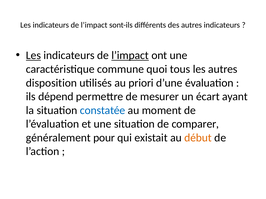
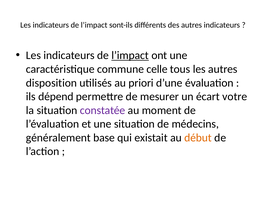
Les underline: present -> none (33, 56)
quoi: quoi -> celle (157, 69)
ayant: ayant -> votre (235, 97)
constatée colour: blue -> purple (103, 111)
comparer: comparer -> médecins (195, 124)
pour: pour -> base (104, 138)
